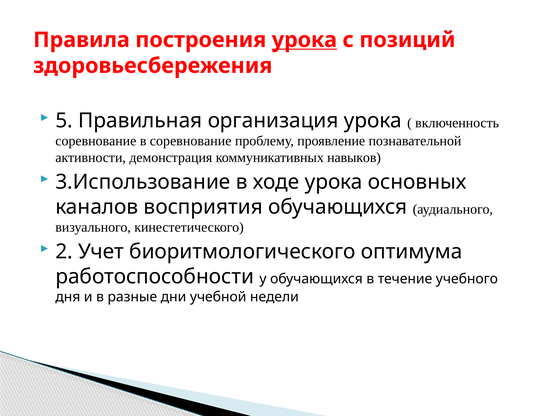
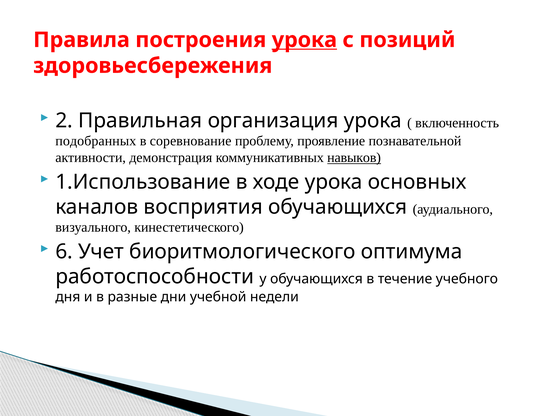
5: 5 -> 2 (64, 121)
соревнование: соревнование -> подобранных (96, 141)
навыков underline: none -> present (354, 158)
3.Использование: 3.Использование -> 1.Использование (143, 182)
2: 2 -> 6 (64, 252)
